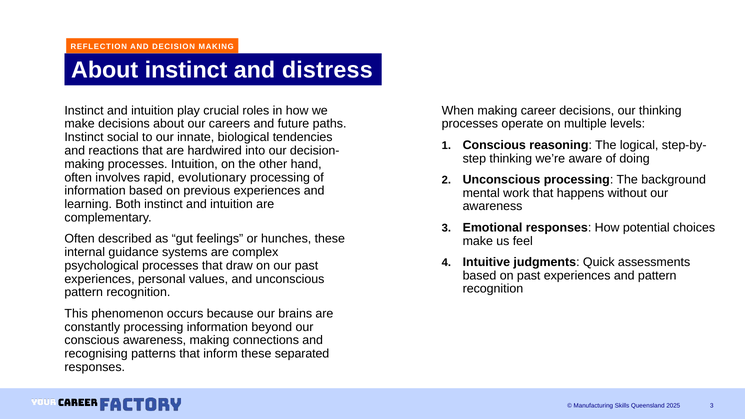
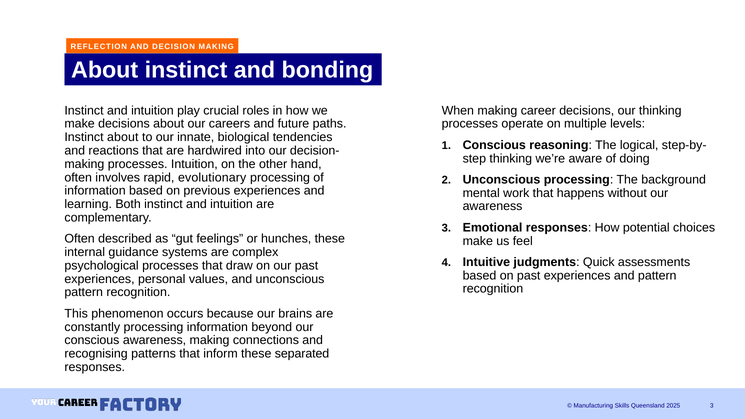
distress: distress -> bonding (327, 70)
Instinct social: social -> about (123, 137)
